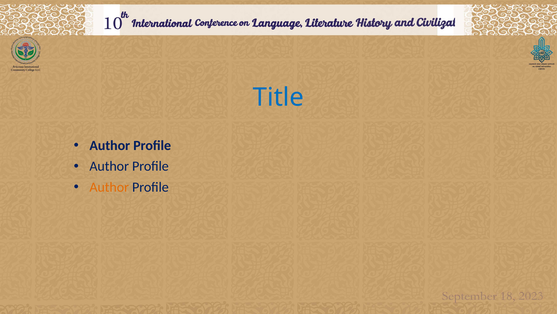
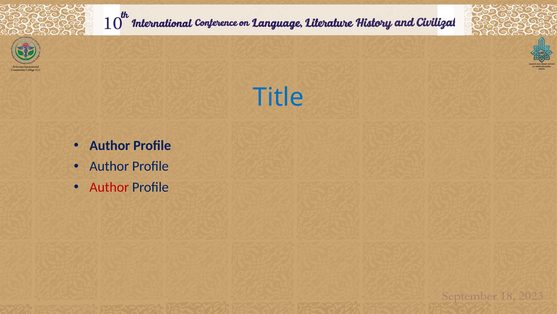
Author colour: orange -> red (109, 187)
